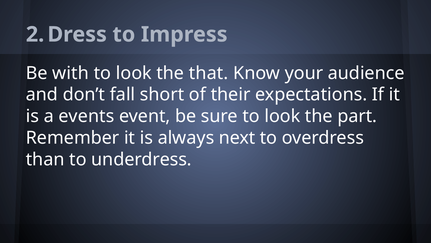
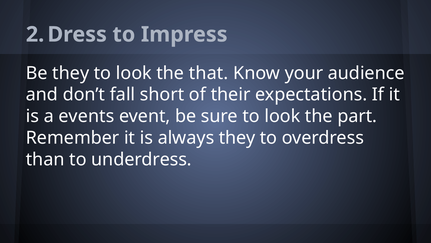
Be with: with -> they (71, 73)
always next: next -> they (237, 138)
